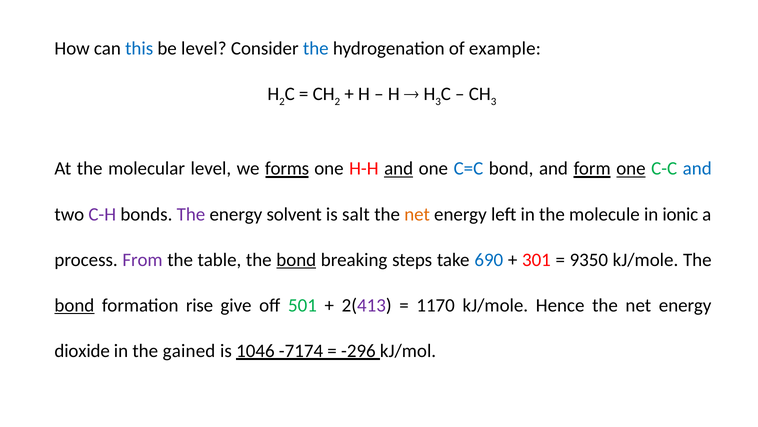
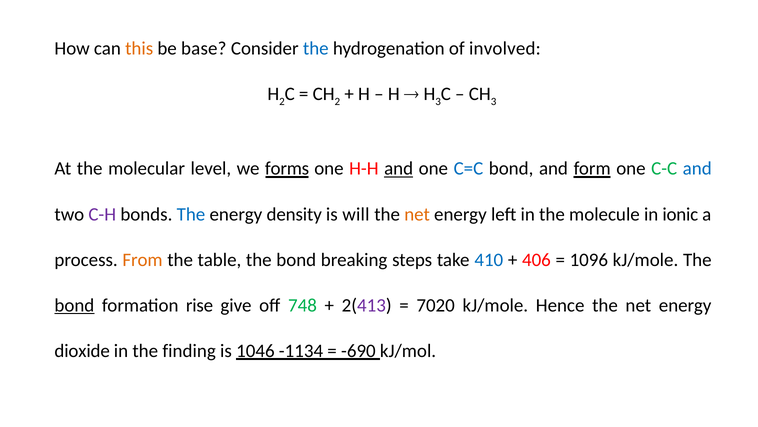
this colour: blue -> orange (139, 49)
be level: level -> base (204, 49)
example: example -> involved (505, 49)
one underline: present -> none (631, 168)
The colour: purple -> blue (191, 214)
solvent: solvent -> density (294, 214)
salt: salt -> will (356, 214)
From colour: purple -> orange (143, 259)
bond underline: present -> none (296, 259)
690: 690 -> 410 (489, 259)
301: 301 -> 406 (536, 259)
9350: 9350 -> 1096 (589, 259)
501: 501 -> 748 (302, 305)
1170: 1170 -> 7020 (436, 305)
gained: gained -> finding (189, 350)
-7174: -7174 -> -1134 (301, 350)
-296: -296 -> -690 (358, 350)
